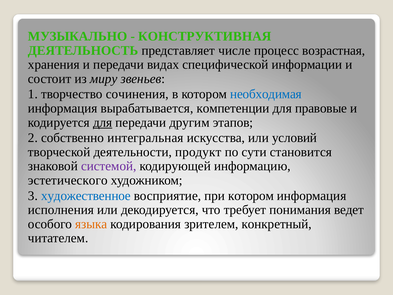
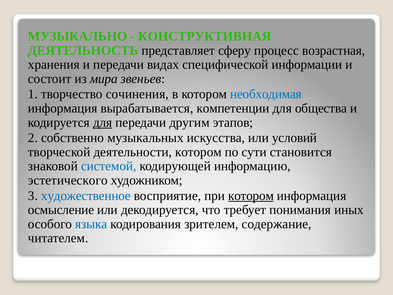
числе: числе -> сферу (235, 50)
миру: миру -> мира (104, 79)
правовые: правовые -> общества (321, 108)
интегральная: интегральная -> музыкальных (145, 138)
деятельности продукт: продукт -> котором (198, 152)
системой colour: purple -> blue (109, 166)
котором underline: none -> present (251, 196)
исполнения: исполнения -> осмысление (61, 210)
ведет: ведет -> иных (349, 210)
языка colour: orange -> blue (91, 224)
конкретный: конкретный -> содержание (277, 224)
